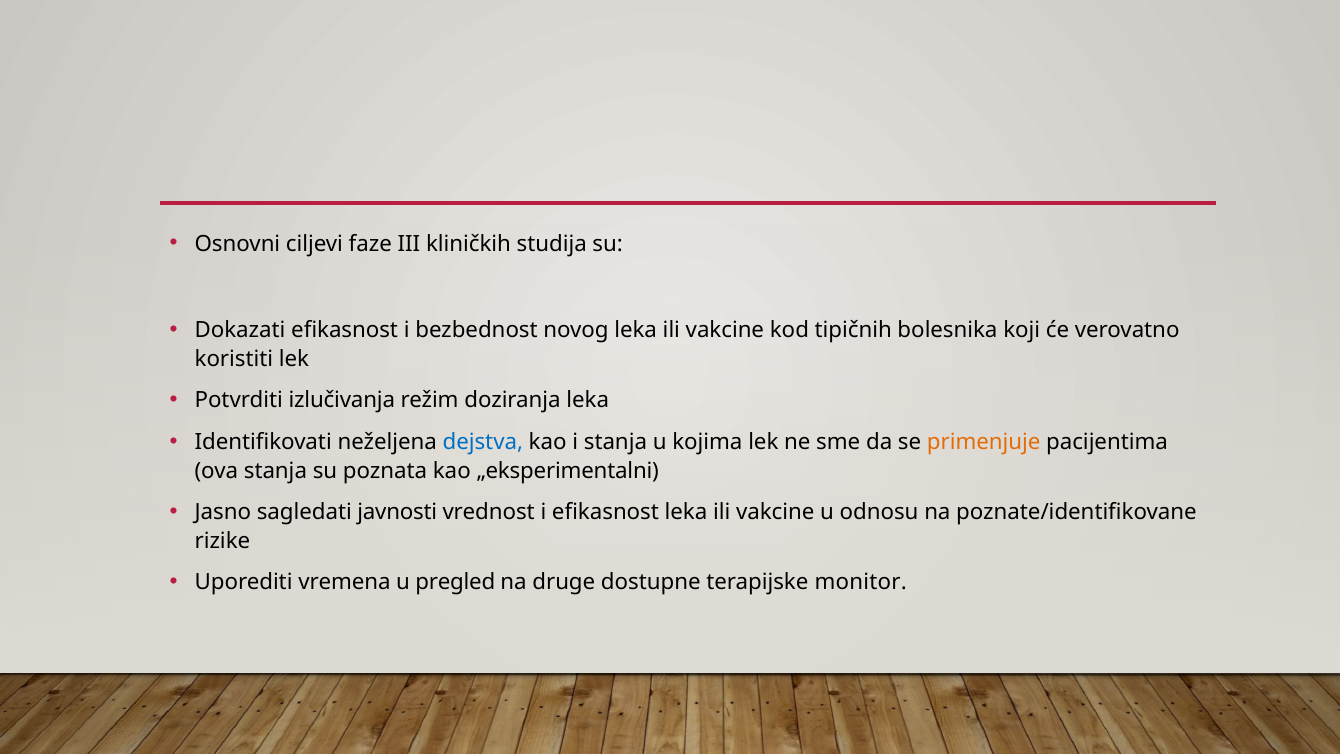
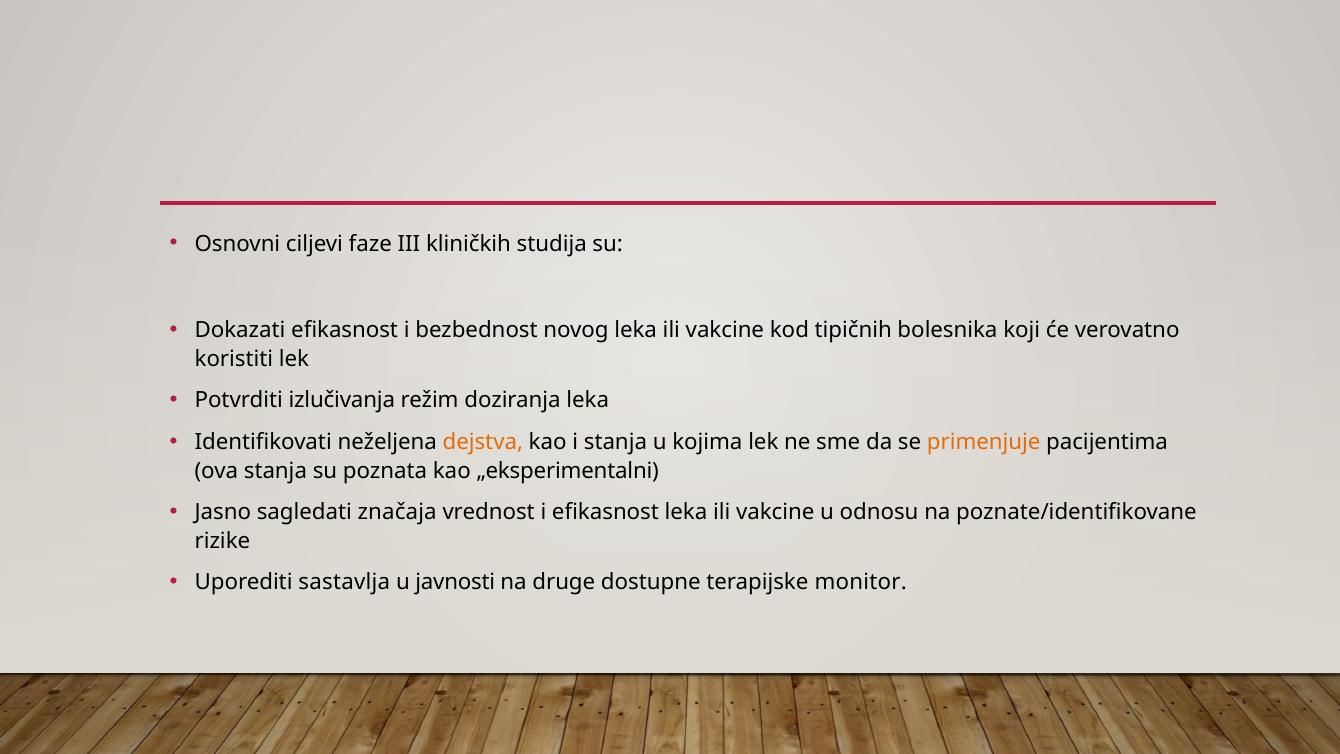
dejstva colour: blue -> orange (483, 442)
javnosti: javnosti -> značaja (397, 512)
vremena: vremena -> sastavlja (344, 582)
pregled: pregled -> javnosti (455, 582)
